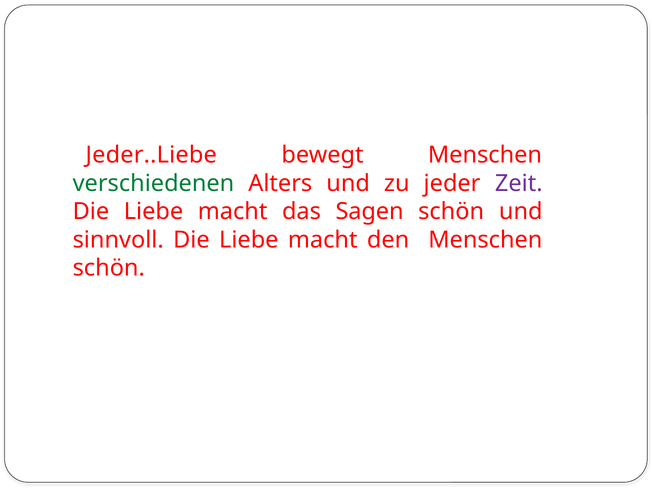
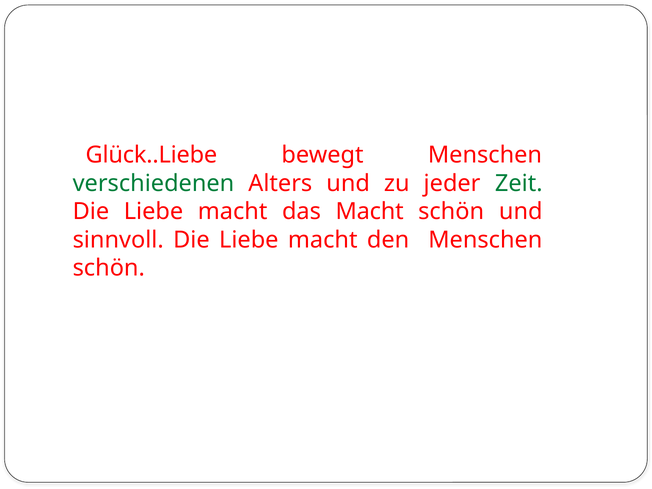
Jeder..Liebe: Jeder..Liebe -> Glück..Liebe (151, 155)
Zeit colour: purple -> green (519, 183)
das Sagen: Sagen -> Macht (370, 212)
